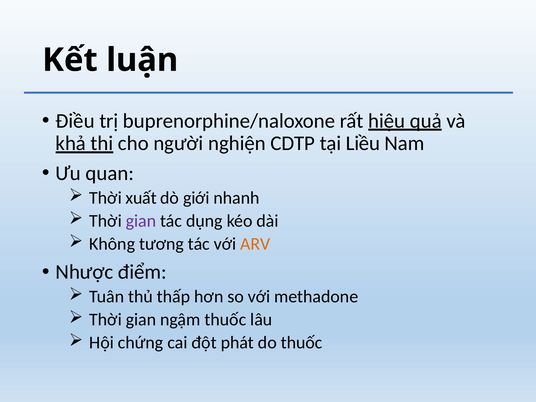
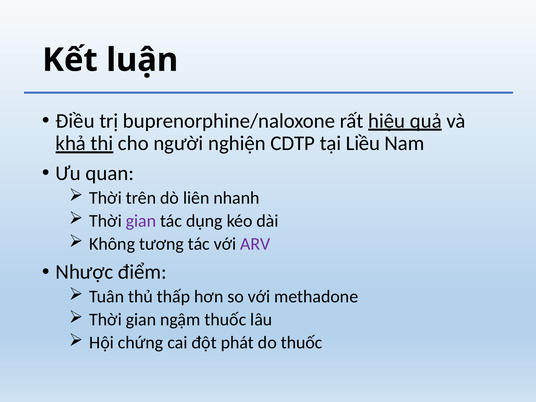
xuất: xuất -> trên (141, 198)
giới: giới -> liên (196, 198)
ARV colour: orange -> purple (255, 244)
